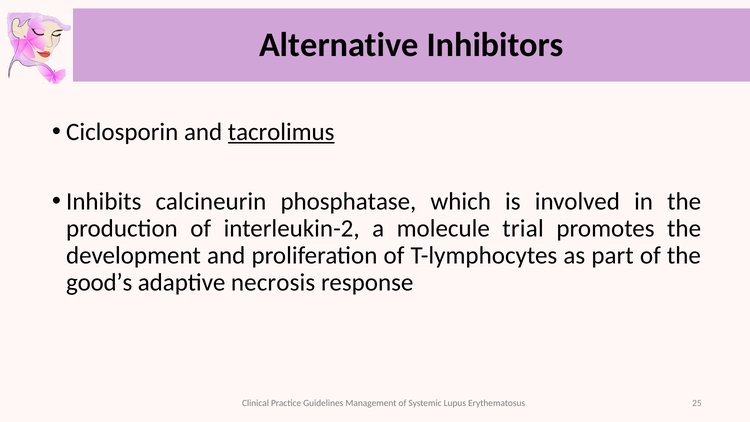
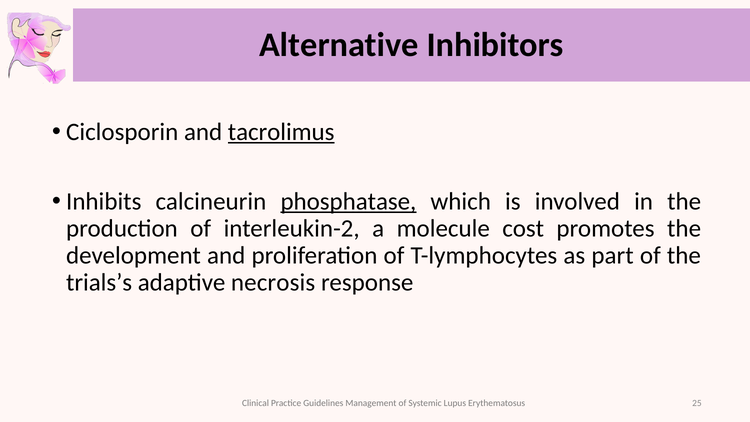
phosphatase underline: none -> present (348, 201)
trial: trial -> cost (523, 228)
good’s: good’s -> trials’s (99, 282)
